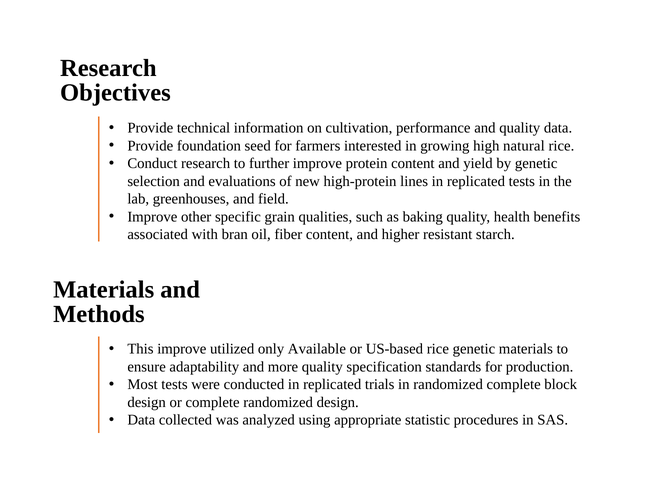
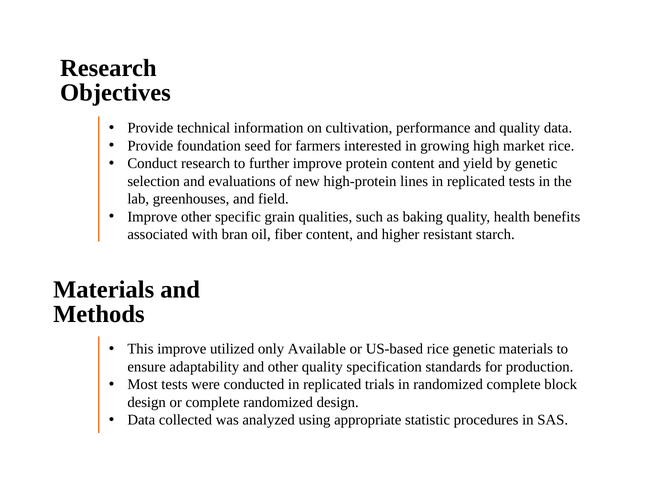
natural: natural -> market (524, 146)
and more: more -> other (283, 367)
